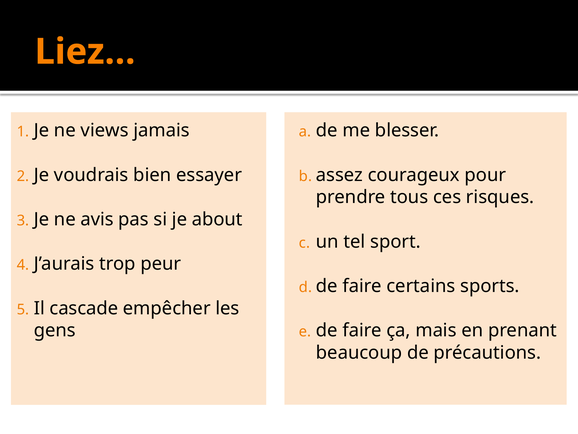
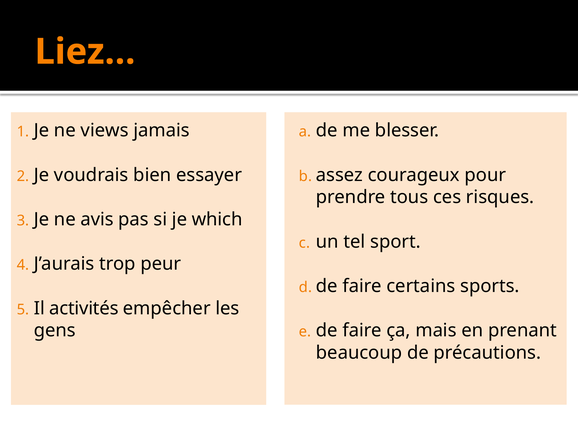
about: about -> which (217, 219)
cascade: cascade -> activités (84, 308)
